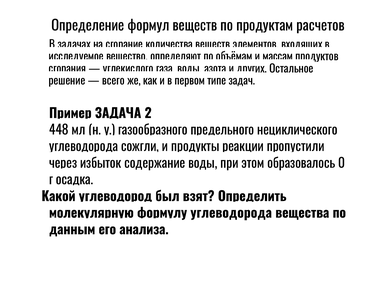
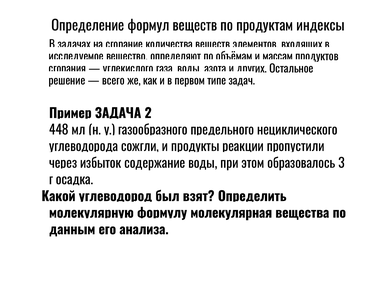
расчетов: расчетов -> индексы (321, 26)
0: 0 -> 3 (342, 164)
углеводорода: углеводорода -> молекулярная (231, 214)
